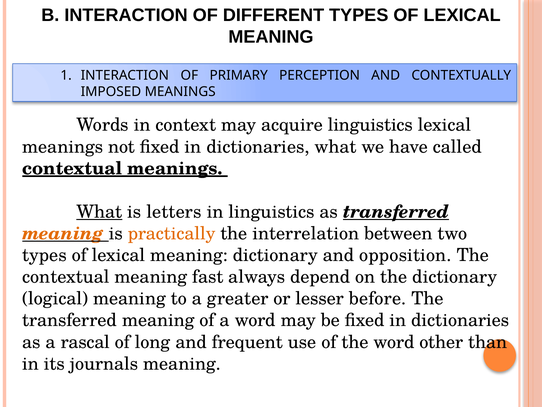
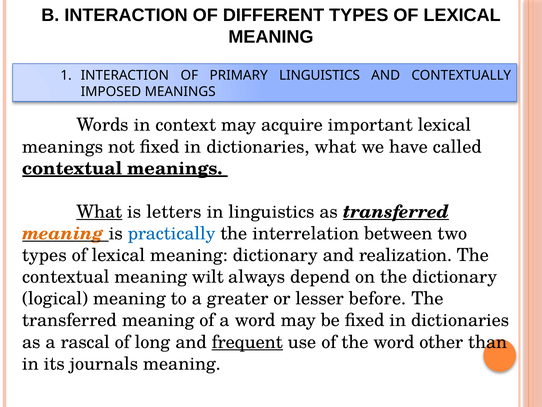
PRIMARY PERCEPTION: PERCEPTION -> LINGUISTICS (320, 75)
acquire linguistics: linguistics -> important (370, 125)
practically colour: orange -> blue (172, 233)
opposition: opposition -> realization (406, 255)
fast: fast -> wilt (208, 277)
frequent underline: none -> present (247, 342)
